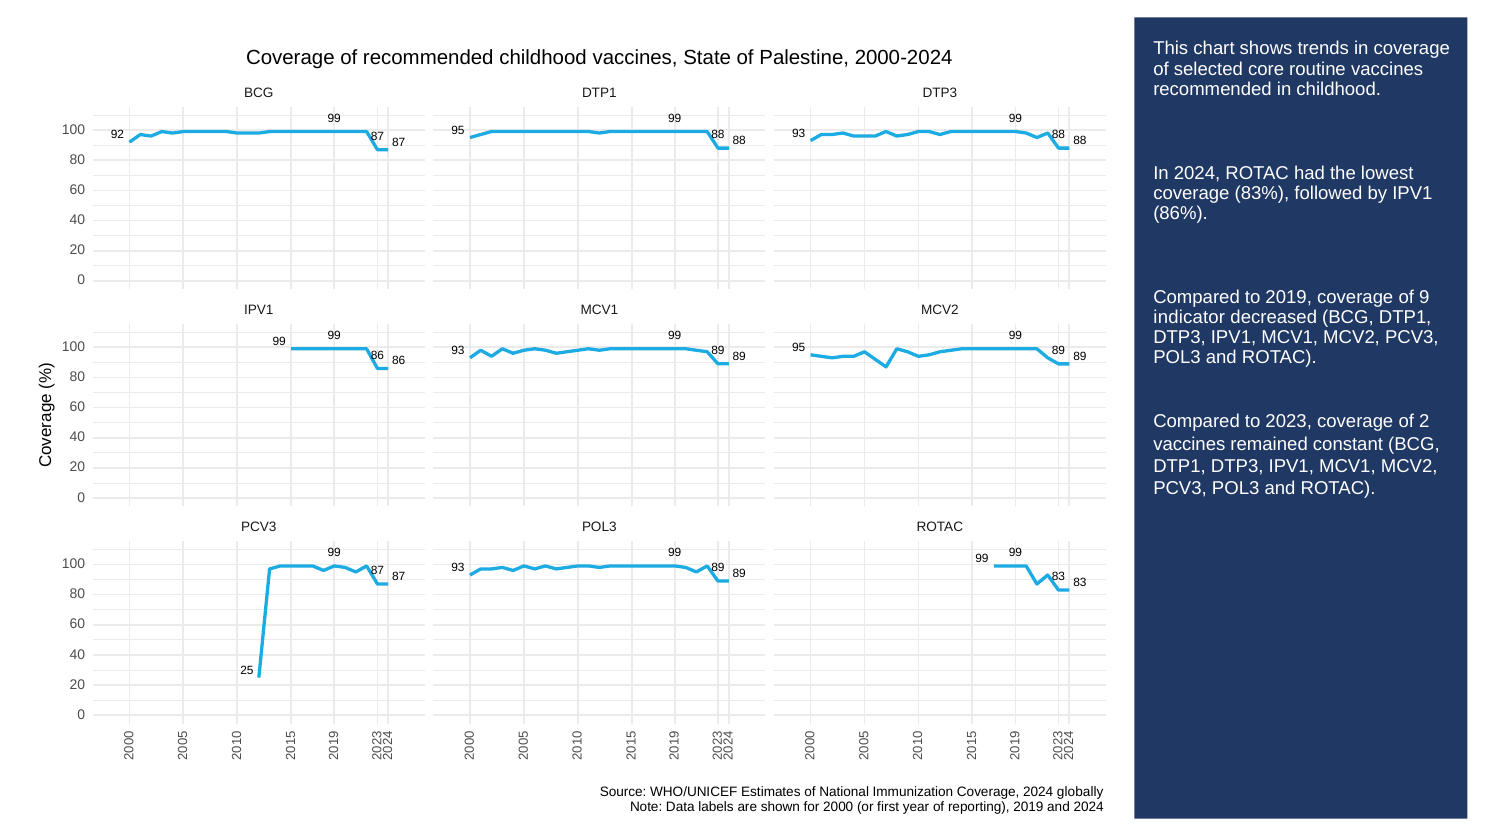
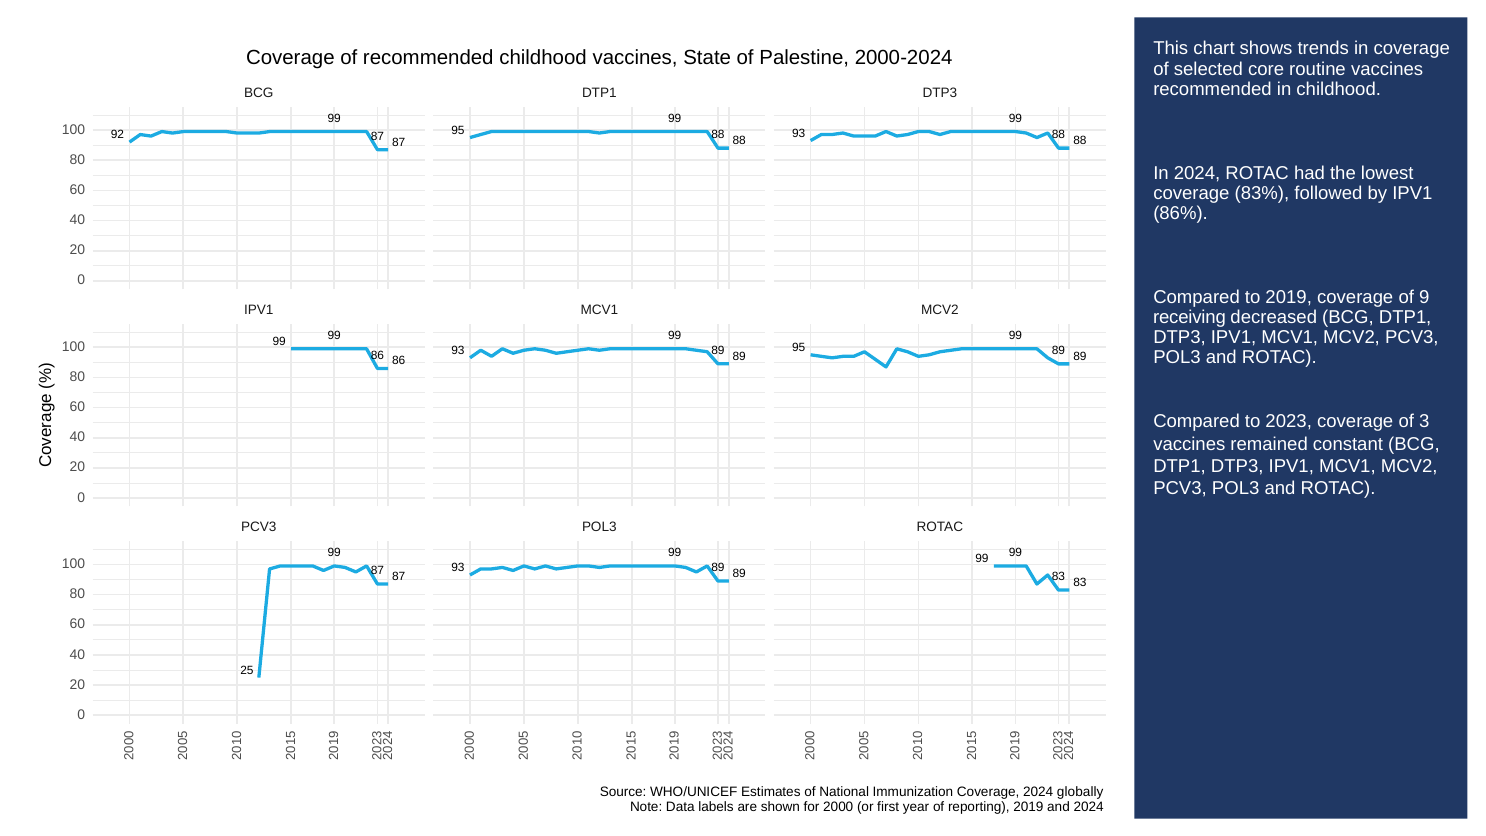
indicator: indicator -> receiving (1189, 317)
of 2: 2 -> 3 (1424, 422)
